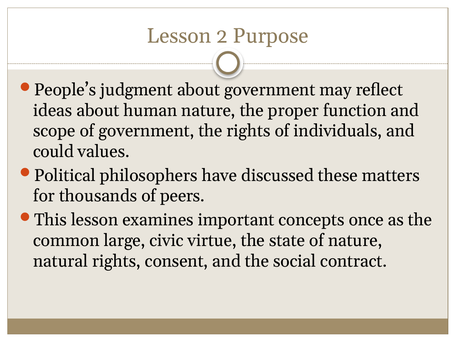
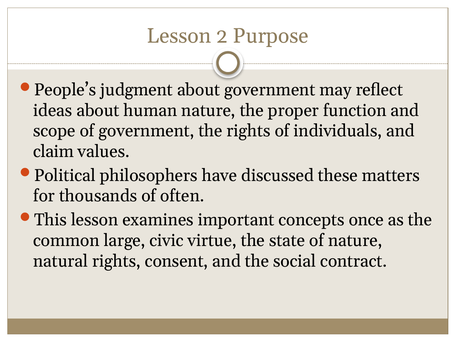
could: could -> claim (53, 151)
peers: peers -> often (182, 196)
